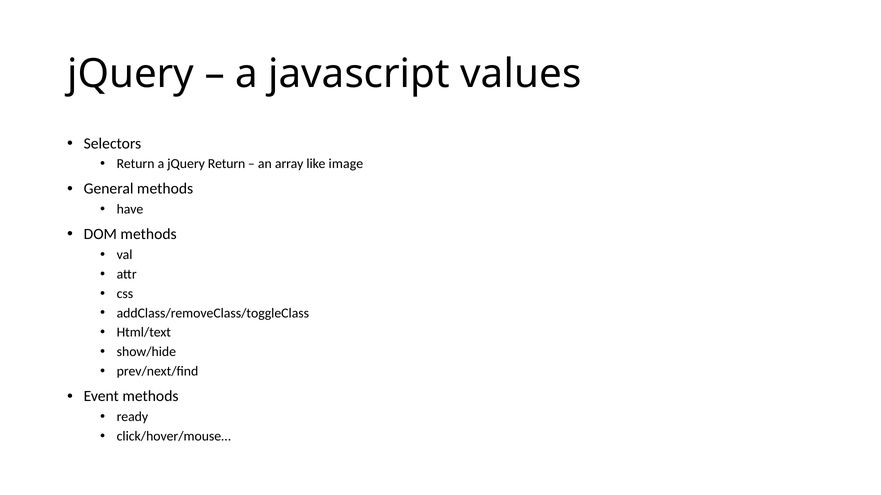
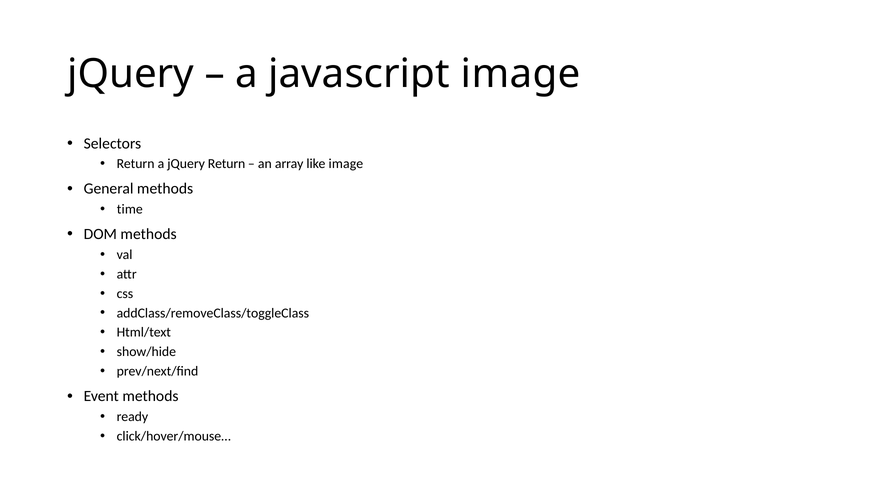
javascript values: values -> image (521, 74)
have: have -> time (130, 209)
